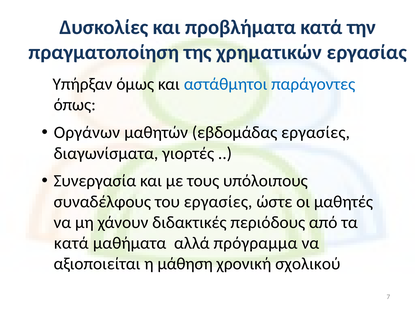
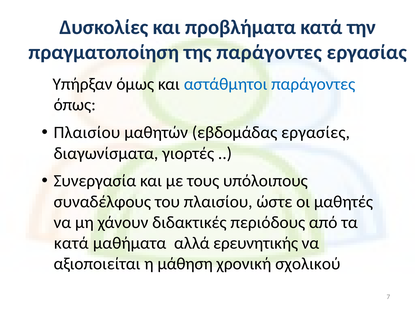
της χρηματικών: χρηματικών -> παράγοντες (269, 52)
Οργάνων: Οργάνων -> Πλαισίου (87, 133)
του εργασίες: εργασίες -> πλαισίου (218, 202)
πρόγραμμα: πρόγραμμα -> ερευνητικής (256, 243)
